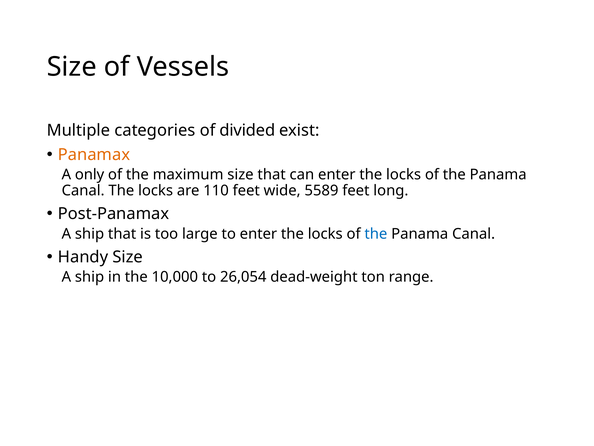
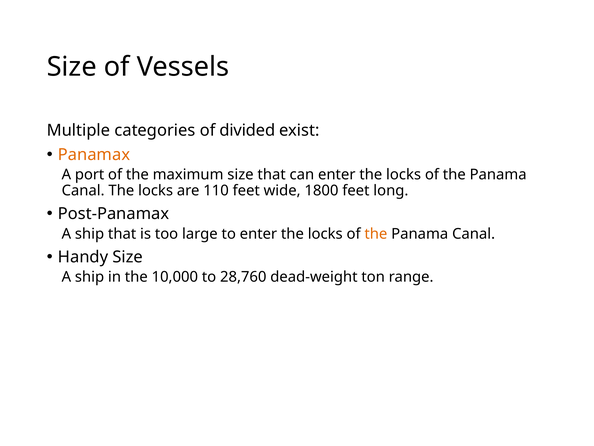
only: only -> port (90, 174)
5589: 5589 -> 1800 (321, 190)
the colour: blue -> orange (376, 234)
26,054: 26,054 -> 28,760 (243, 277)
